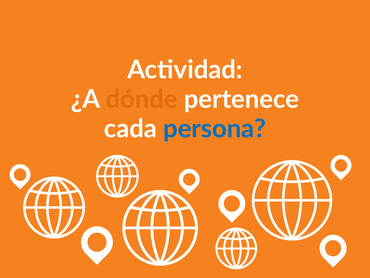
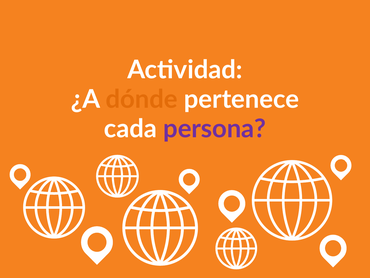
persona colour: blue -> purple (215, 129)
